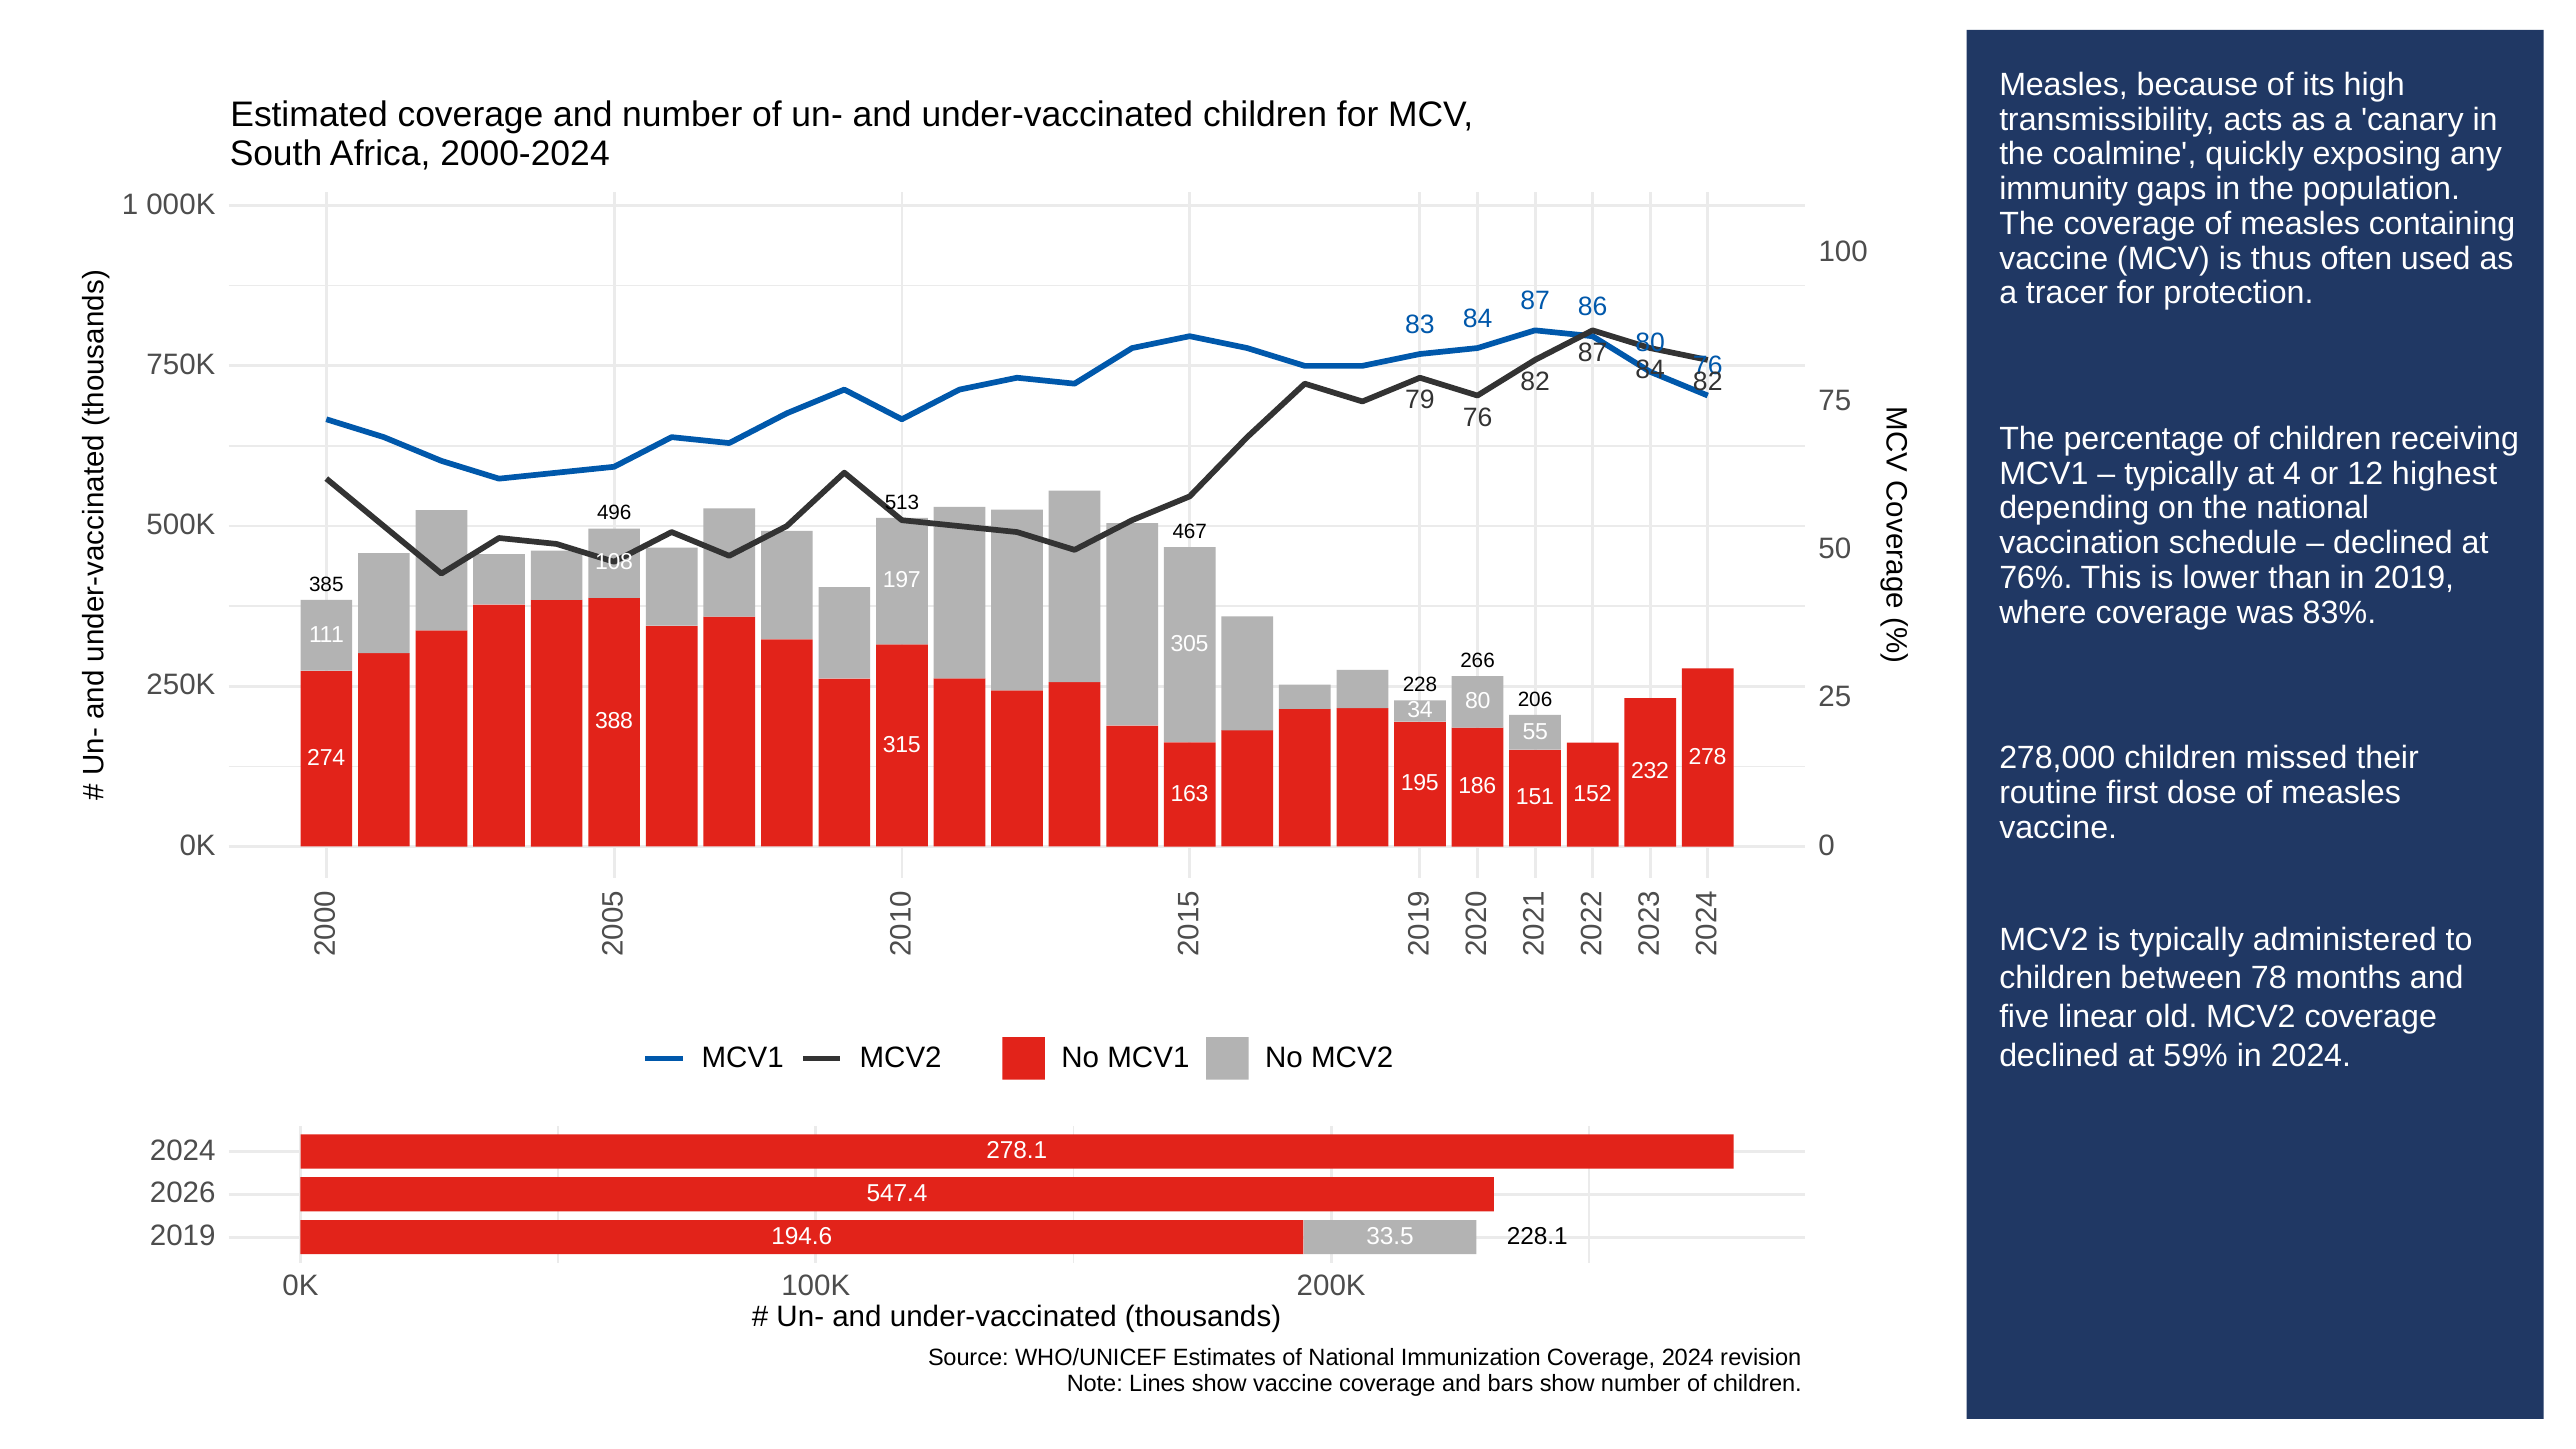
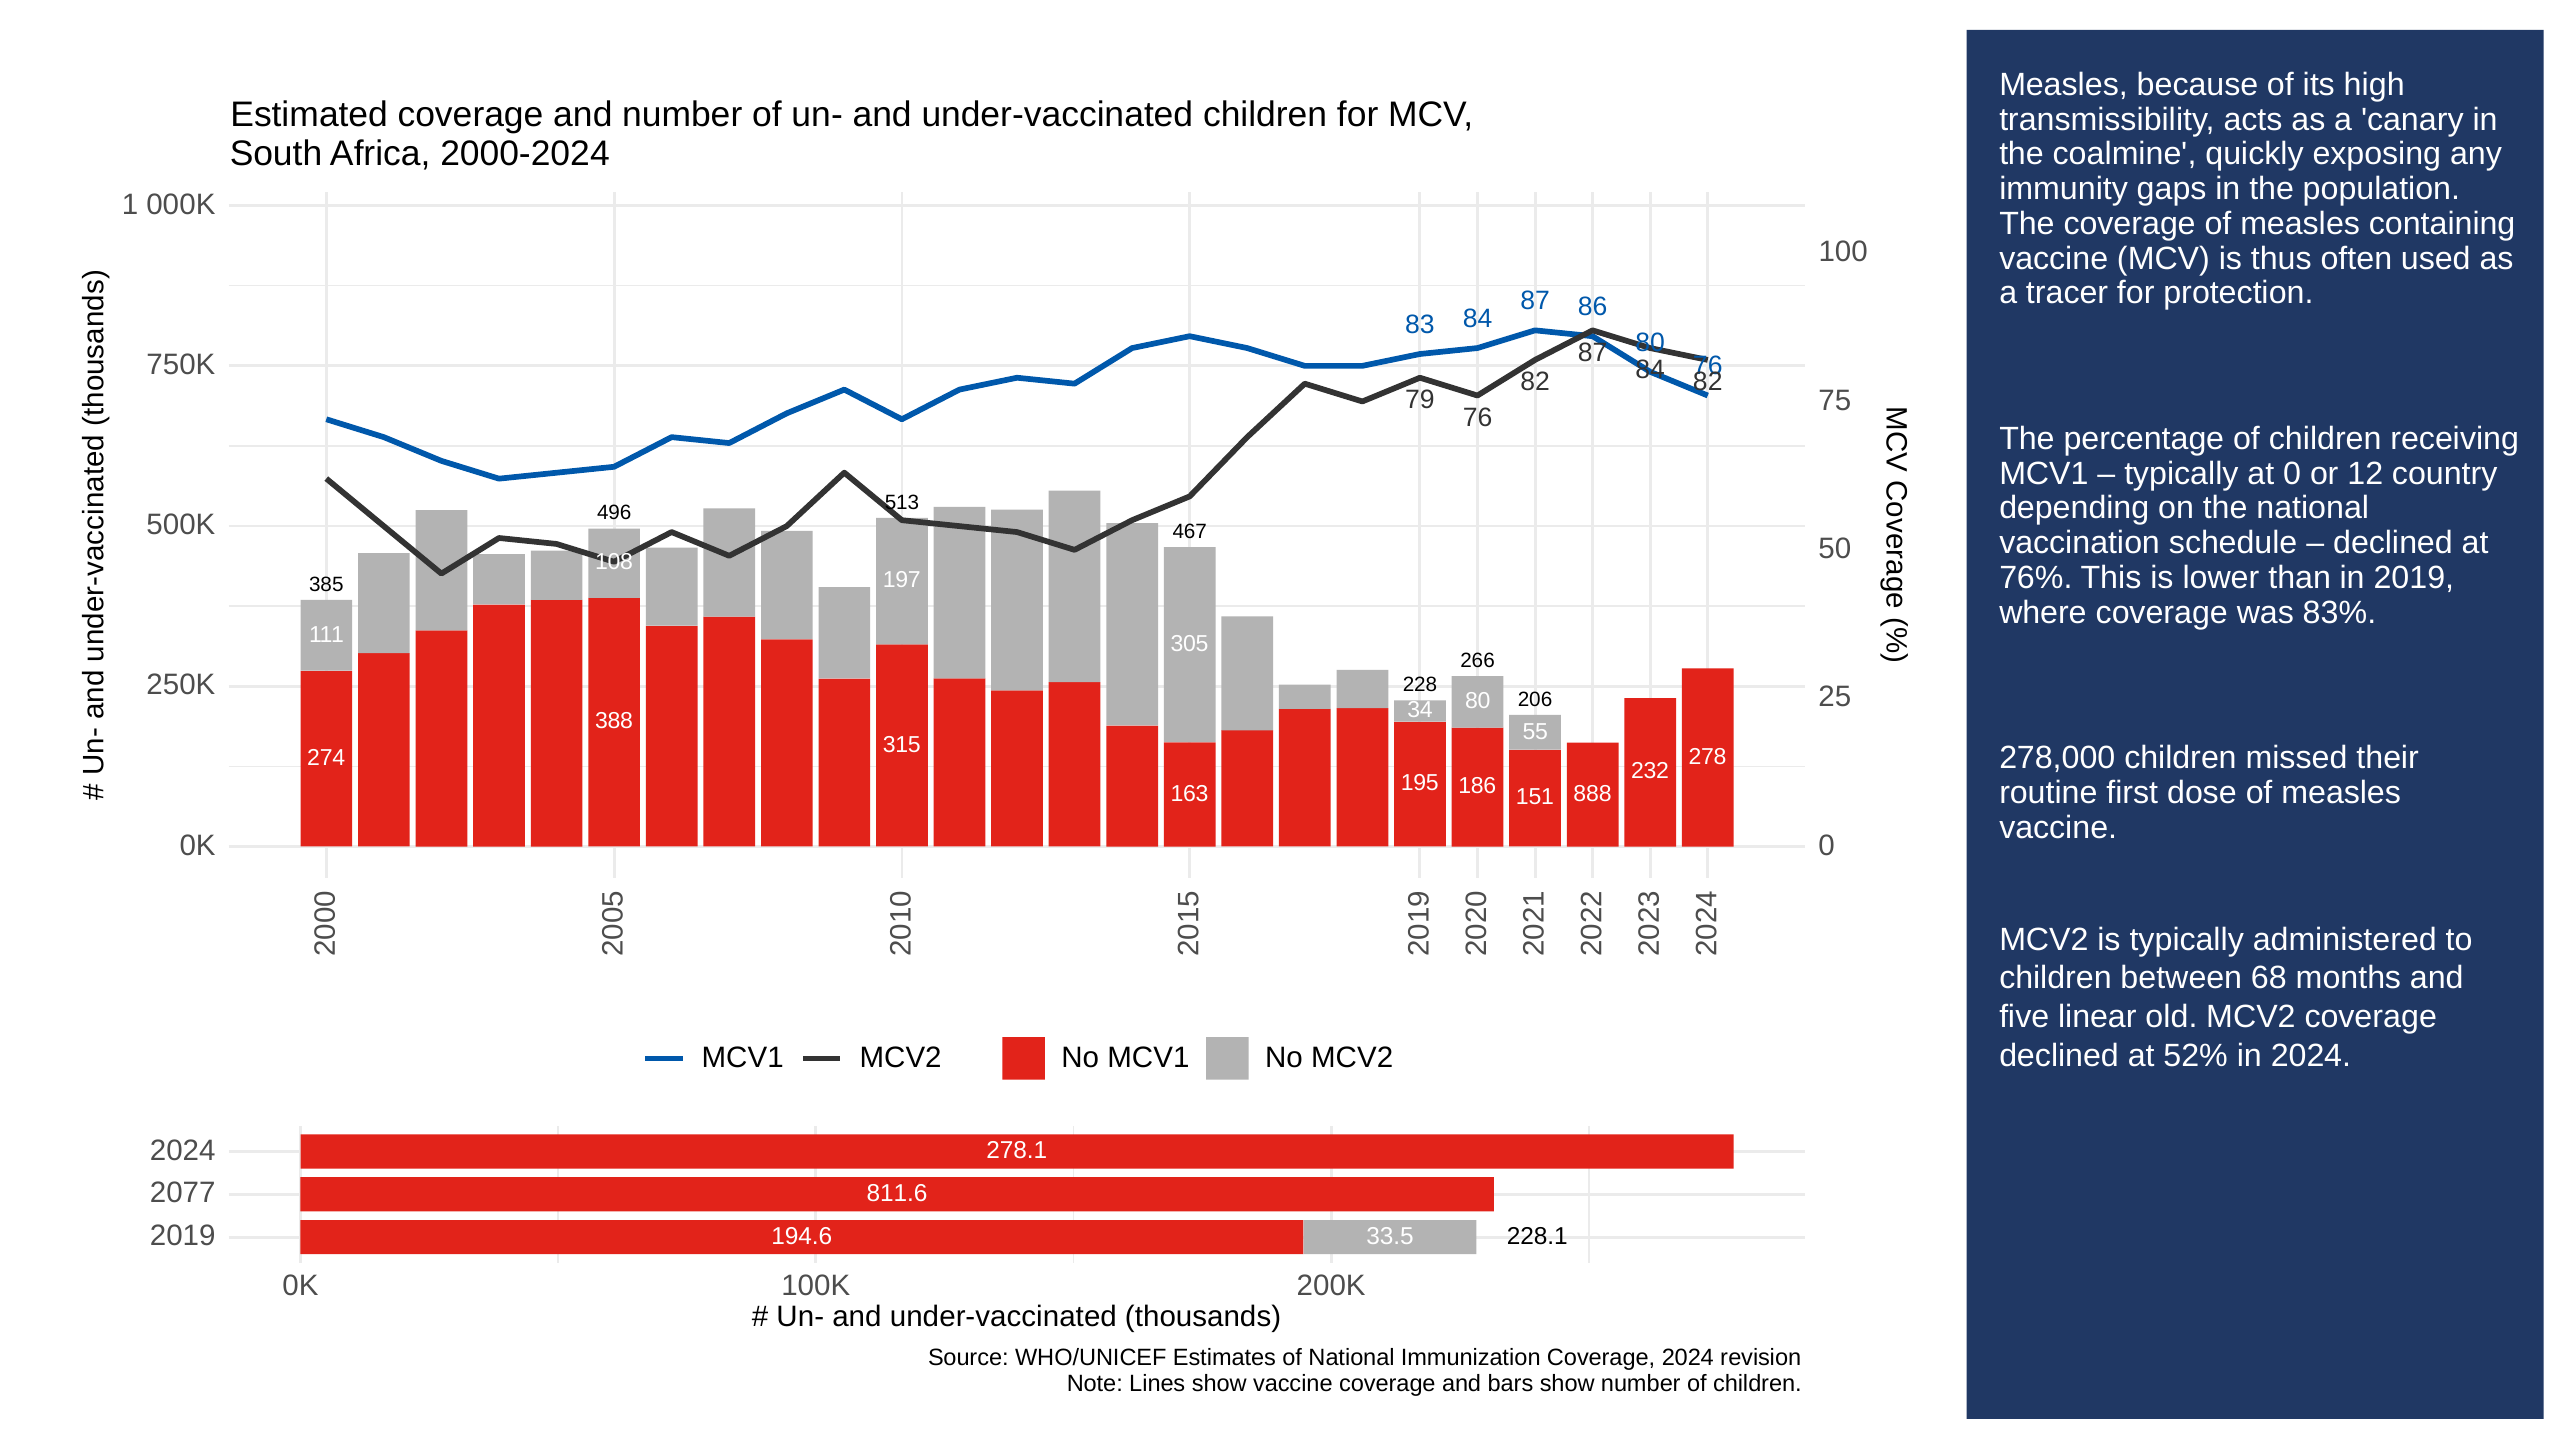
at 4: 4 -> 0 (2292, 474)
highest: highest -> country (2445, 474)
152: 152 -> 888 (1593, 794)
78: 78 -> 68 (2269, 978)
59%: 59% -> 52% (2196, 1056)
2026: 2026 -> 2077 (183, 1193)
547.4: 547.4 -> 811.6 (897, 1193)
